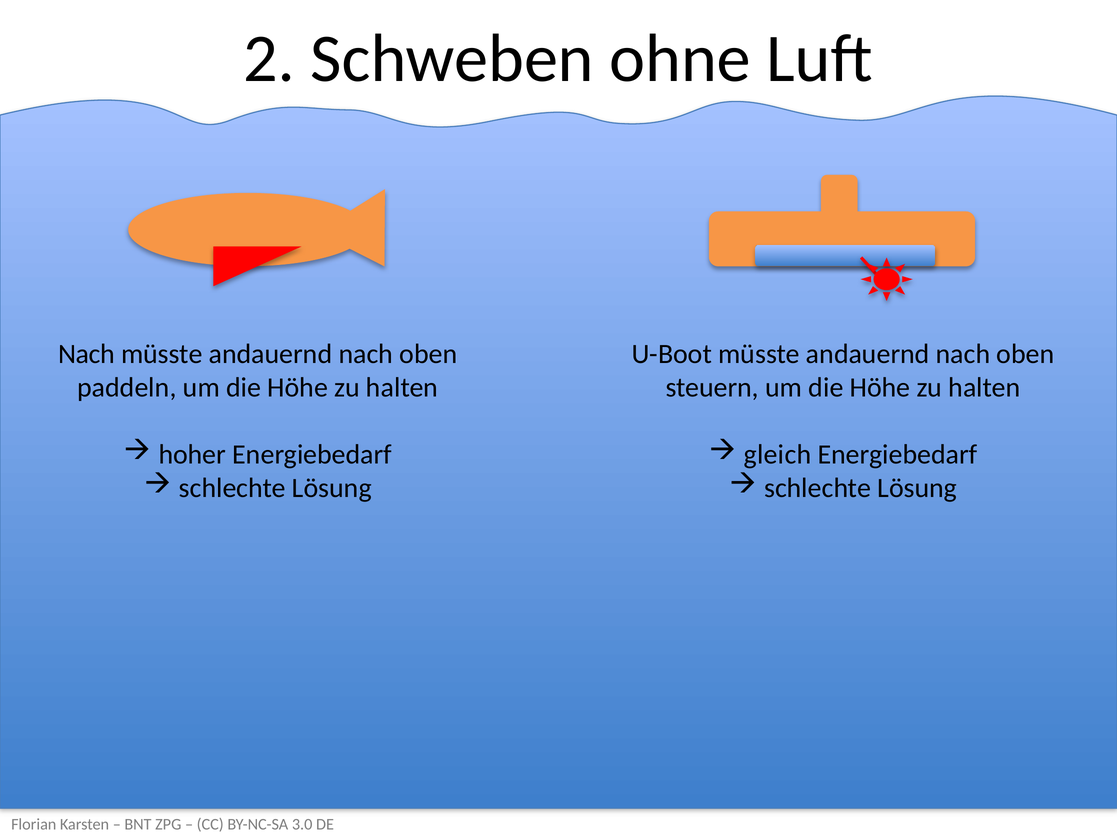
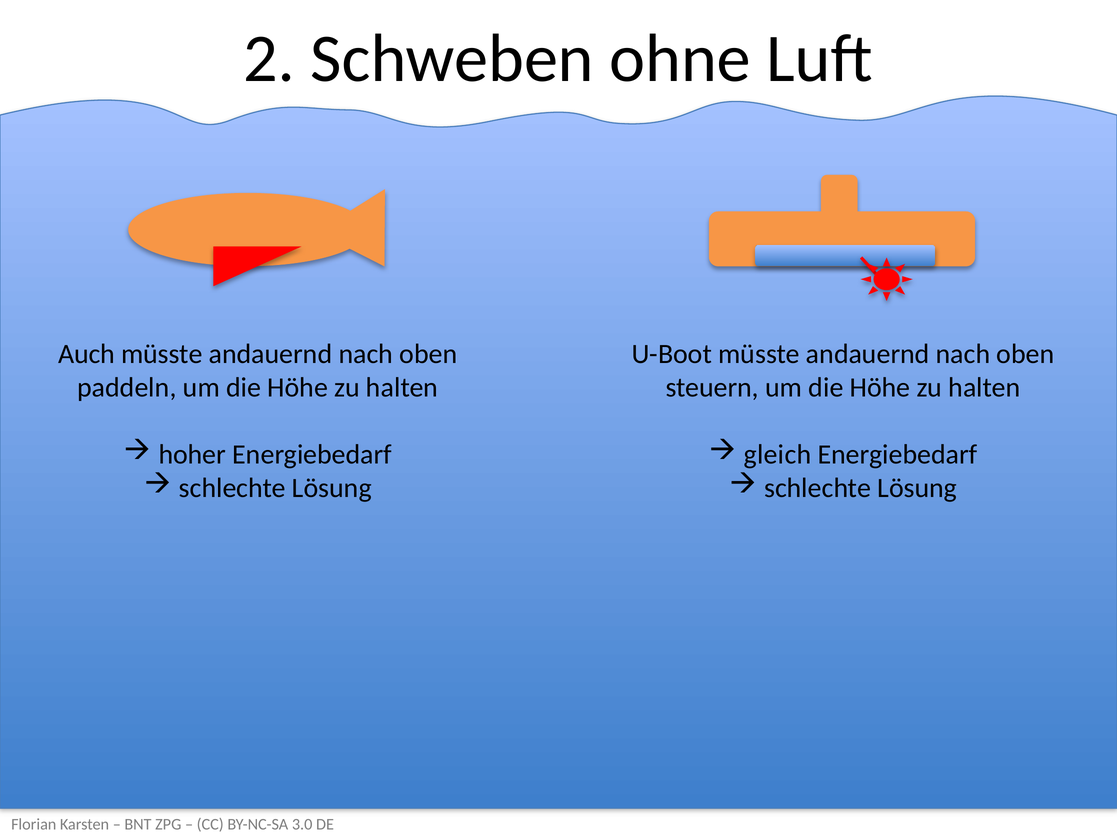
Nach: Nach -> Auch (87, 354)
